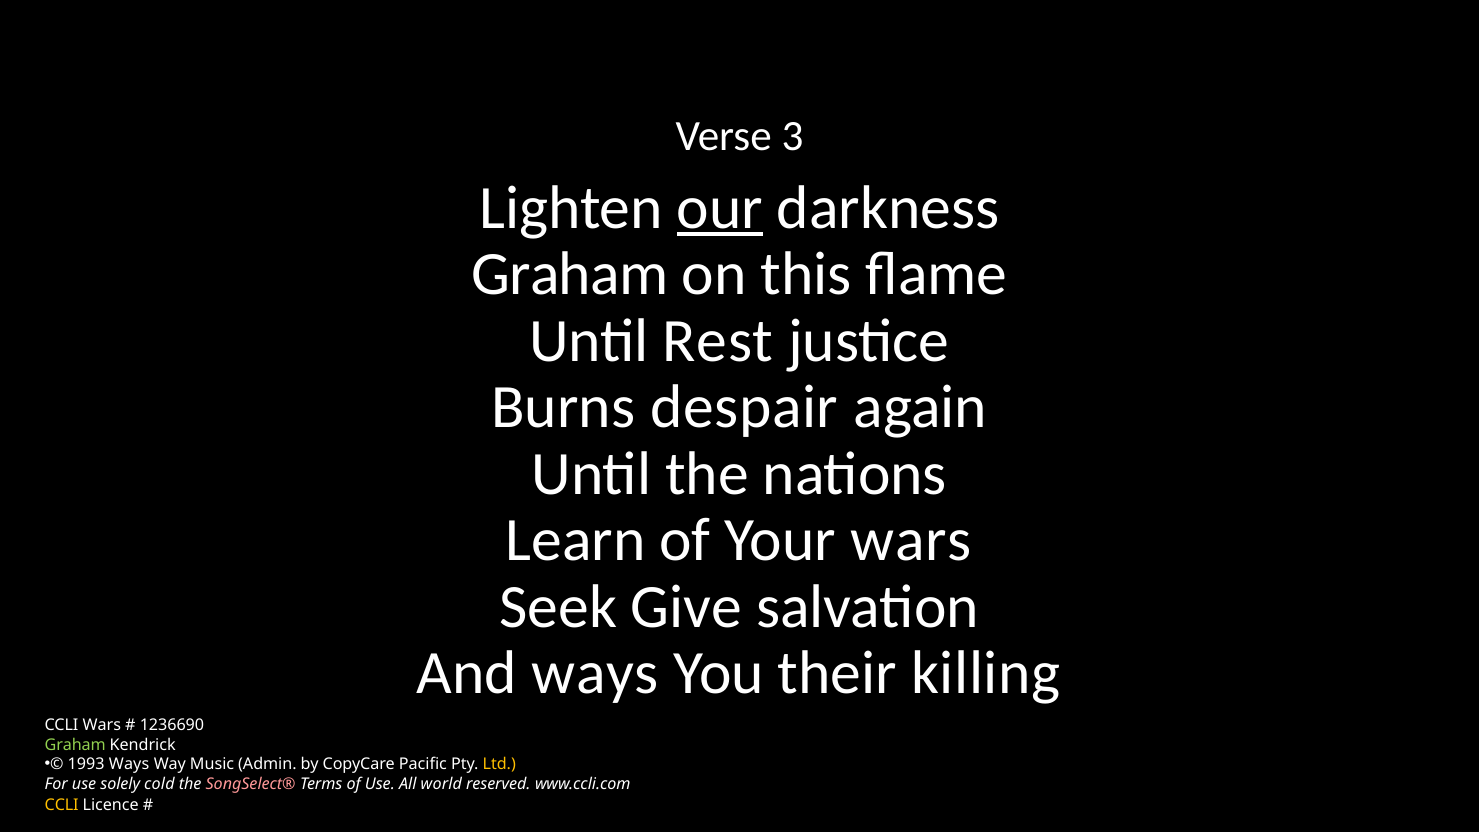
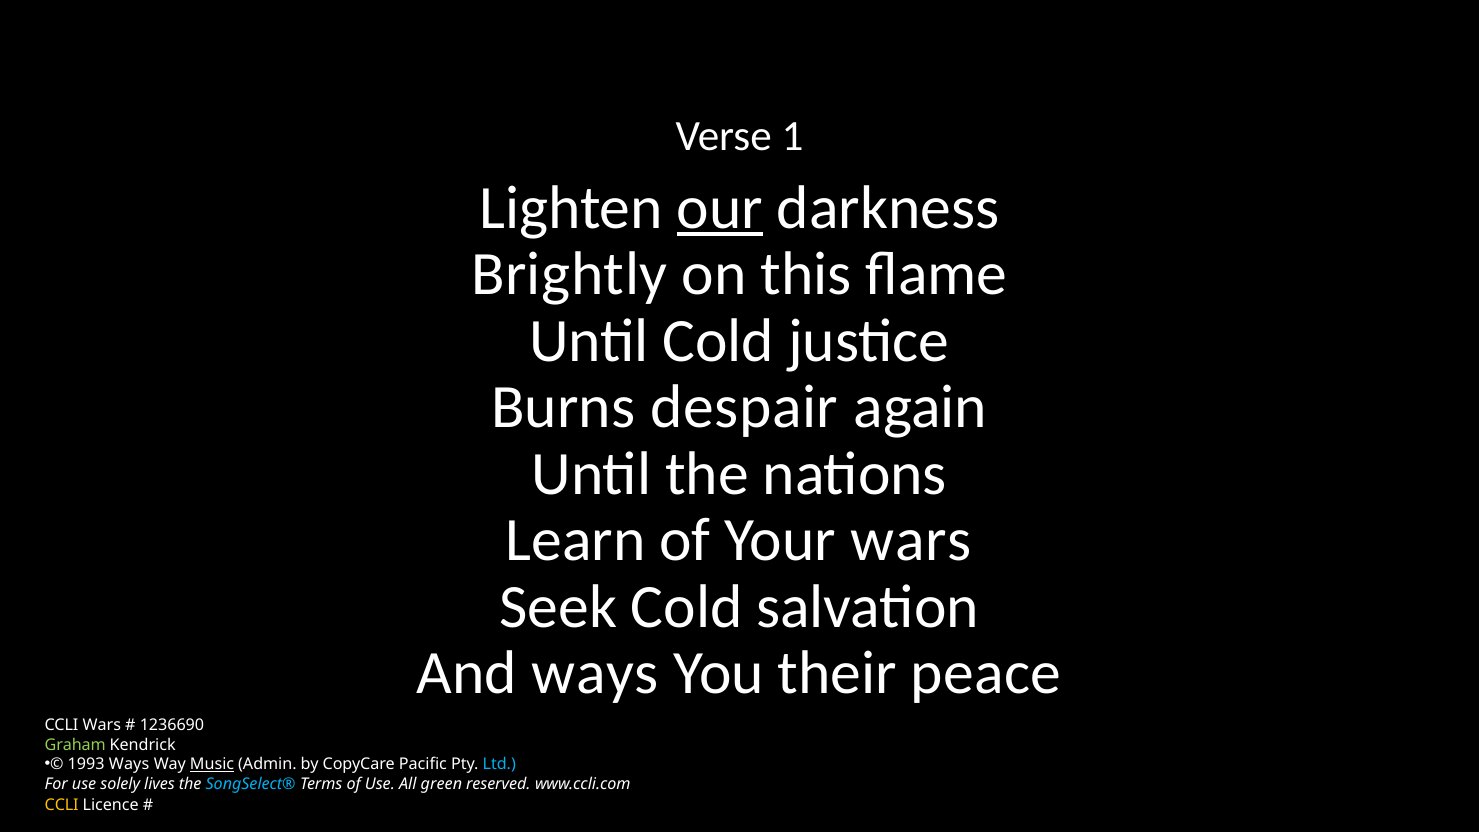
3: 3 -> 1 (792, 136)
Graham: Graham -> Brightly (569, 274)
Until Rest: Rest -> Cold (718, 341)
Seek Give: Give -> Cold (687, 607)
killing: killing -> peace (986, 673)
Music underline: none -> present (212, 764)
Ltd colour: yellow -> light blue (499, 764)
cold: cold -> lives (160, 784)
SongSelect® colour: pink -> light blue (251, 784)
world: world -> green (441, 784)
